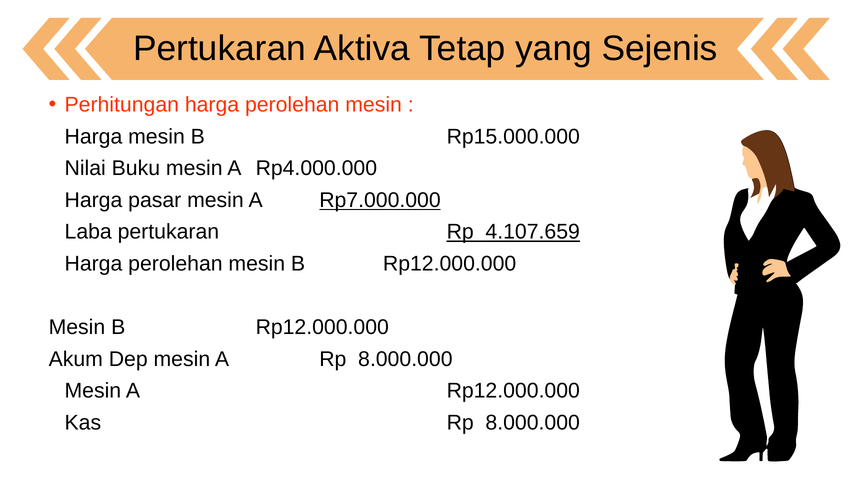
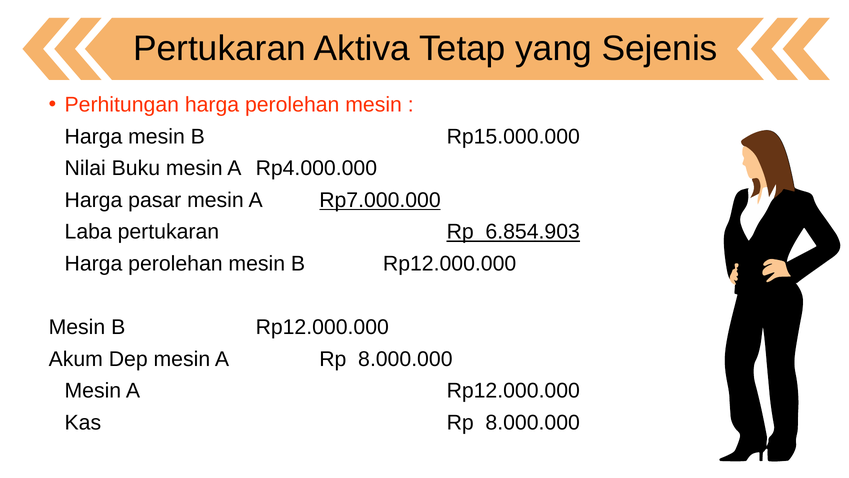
4.107.659: 4.107.659 -> 6.854.903 (533, 232)
